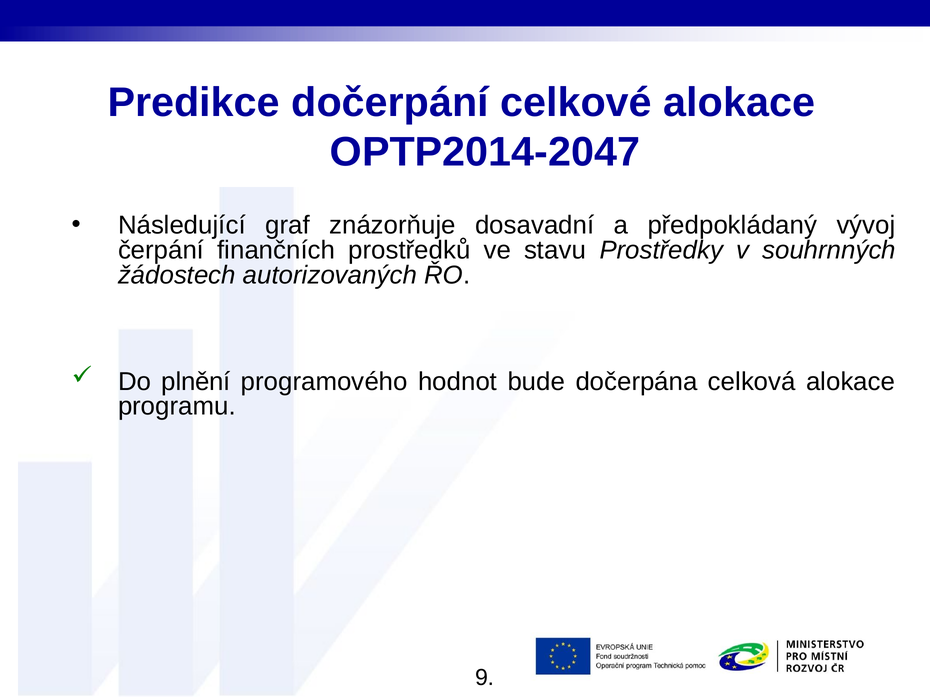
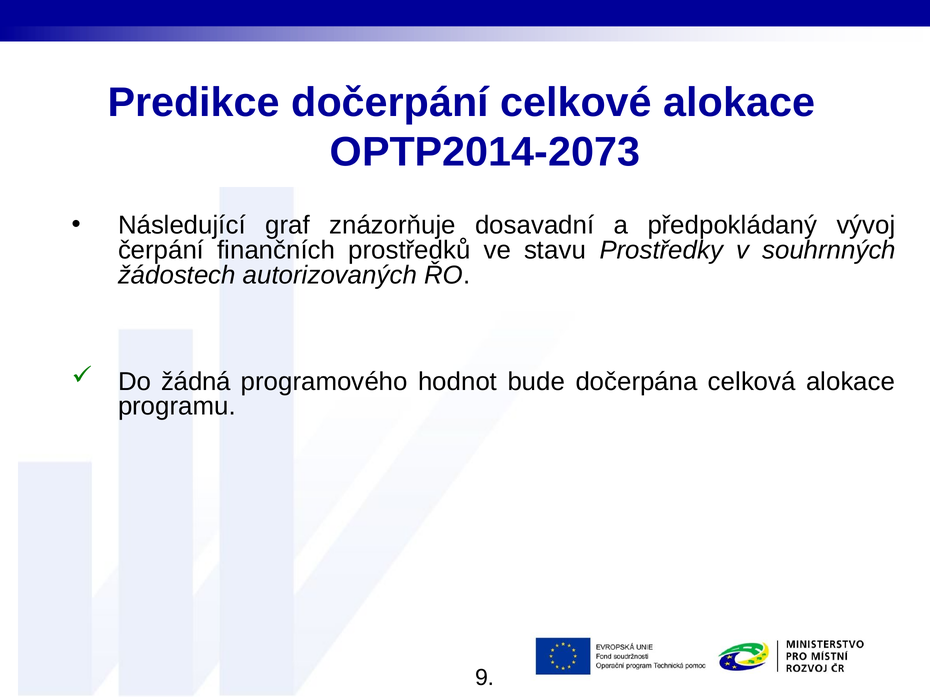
OPTP2014-2047: OPTP2014-2047 -> OPTP2014-2073 (485, 152)
plnění: plnění -> žádná (196, 382)
